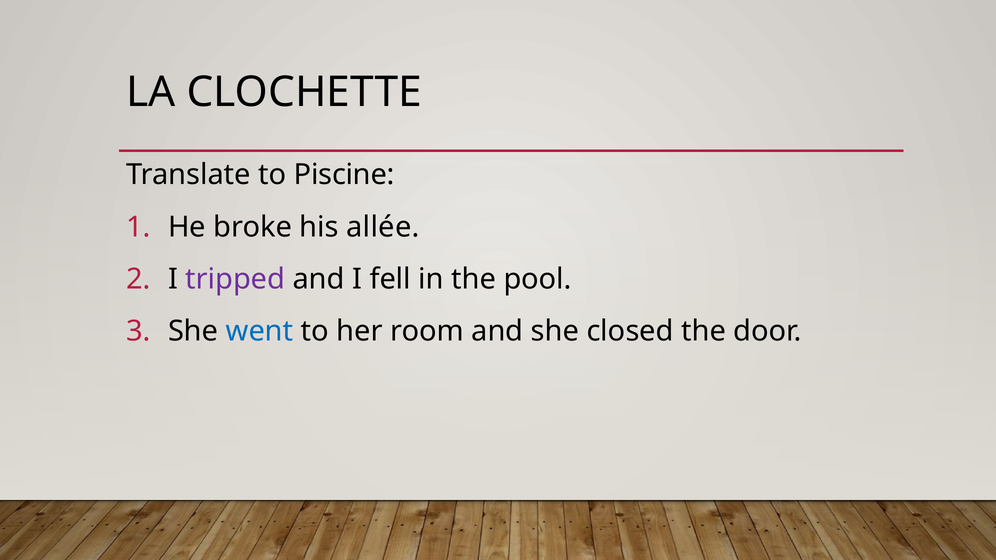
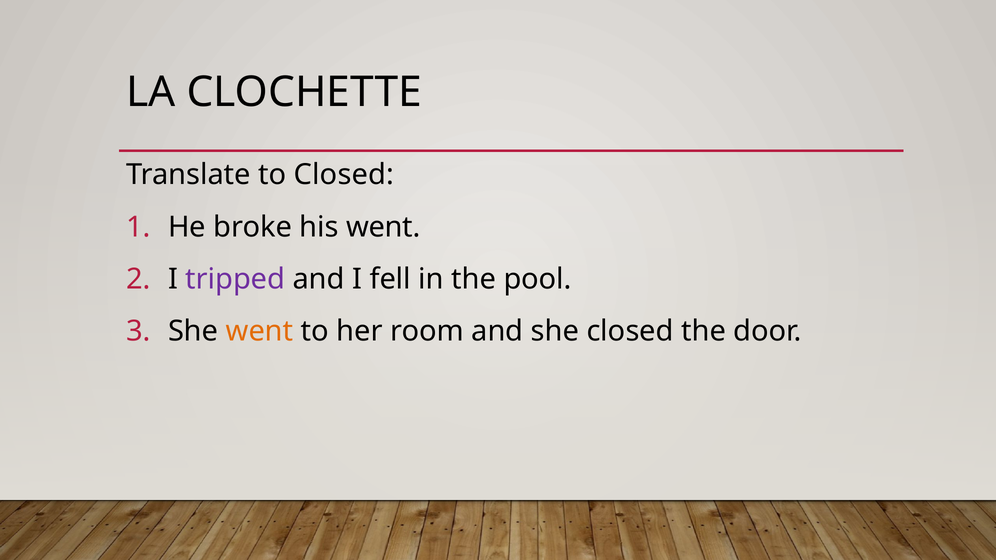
to Piscine: Piscine -> Closed (344, 175)
his allée: allée -> went (383, 227)
went colour: blue -> orange (260, 331)
